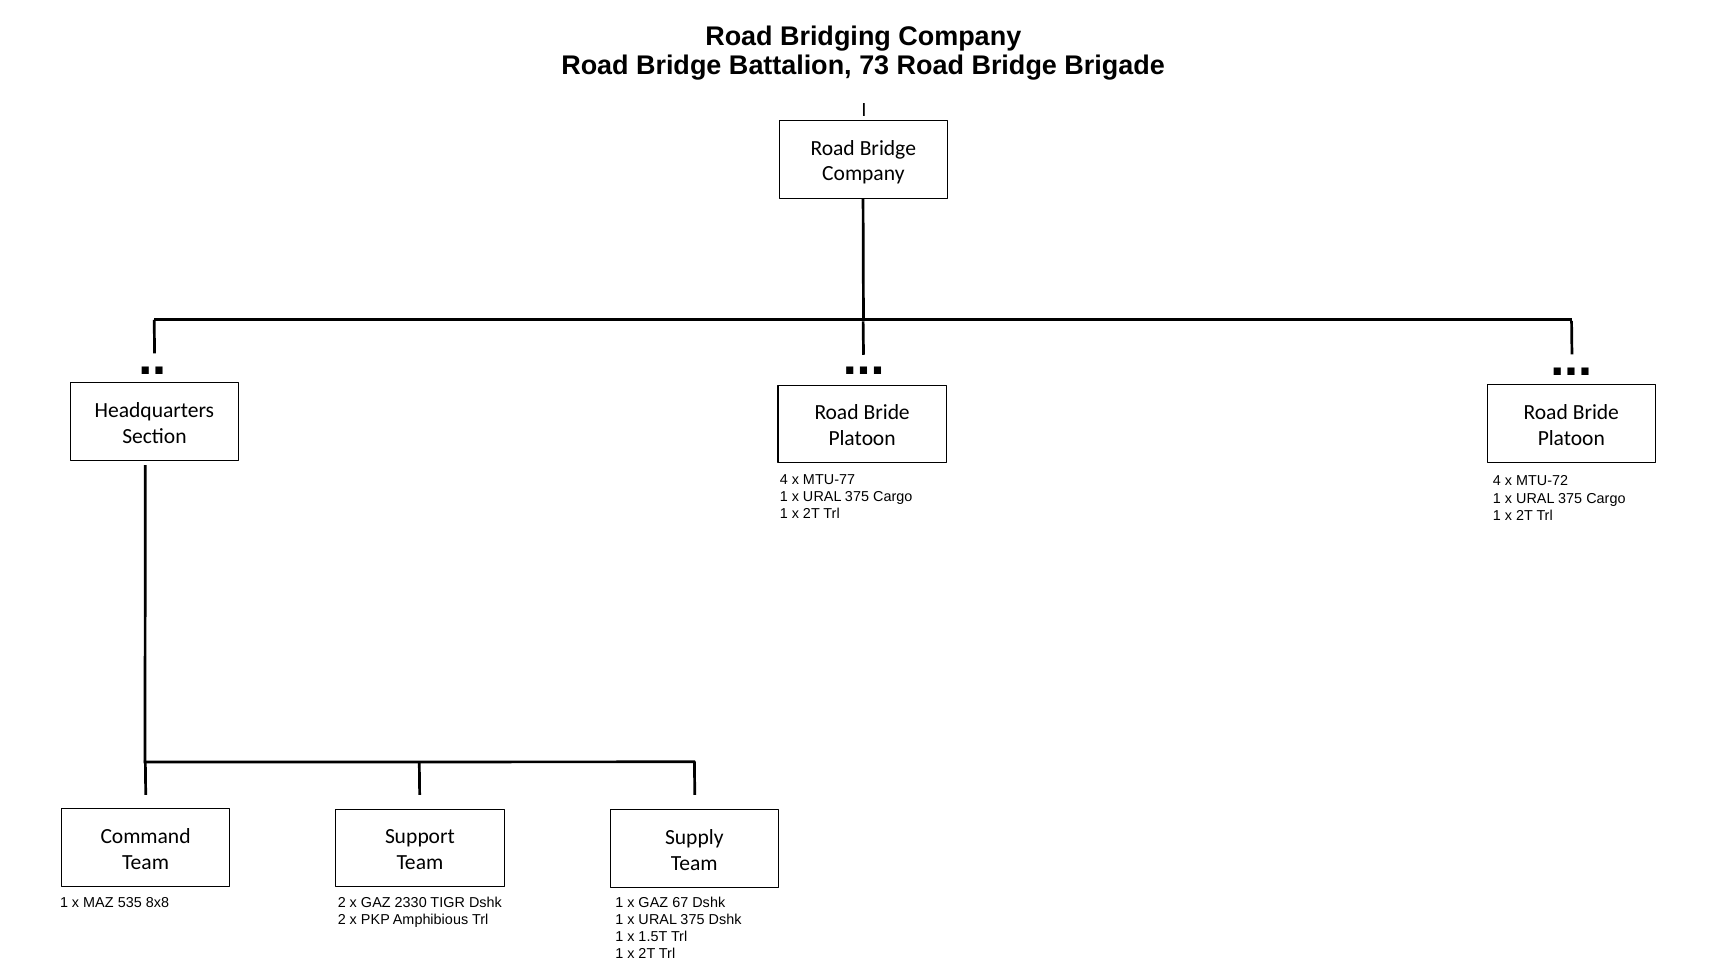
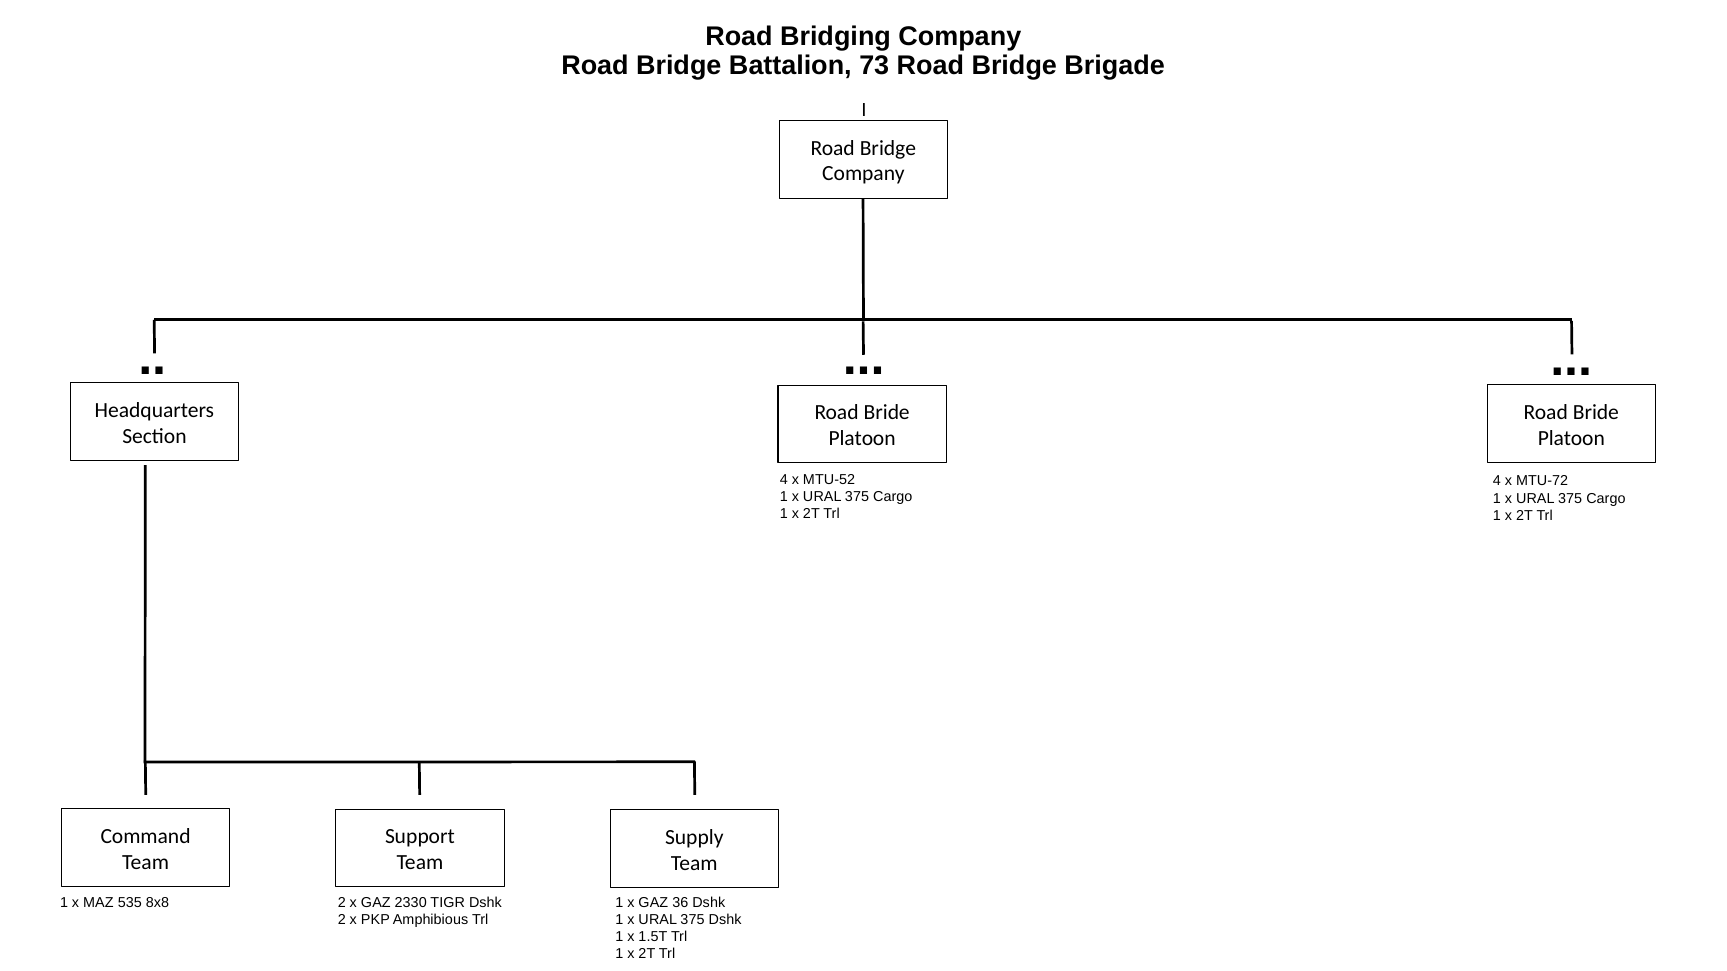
MTU-77: MTU-77 -> MTU-52 (829, 479)
67: 67 -> 36 (680, 903)
